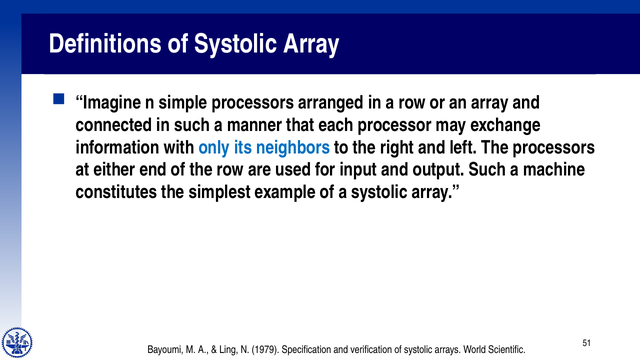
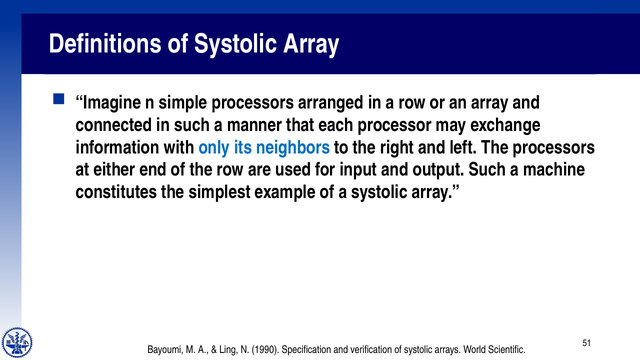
1979: 1979 -> 1990 (266, 350)
